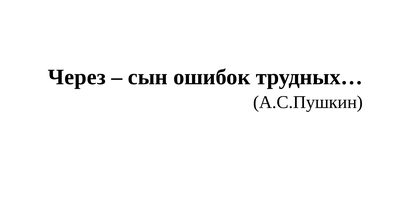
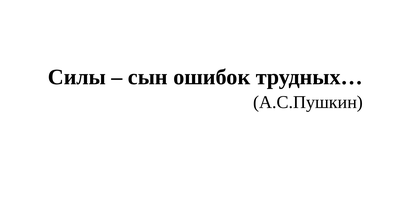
Через: Через -> Силы (77, 77)
